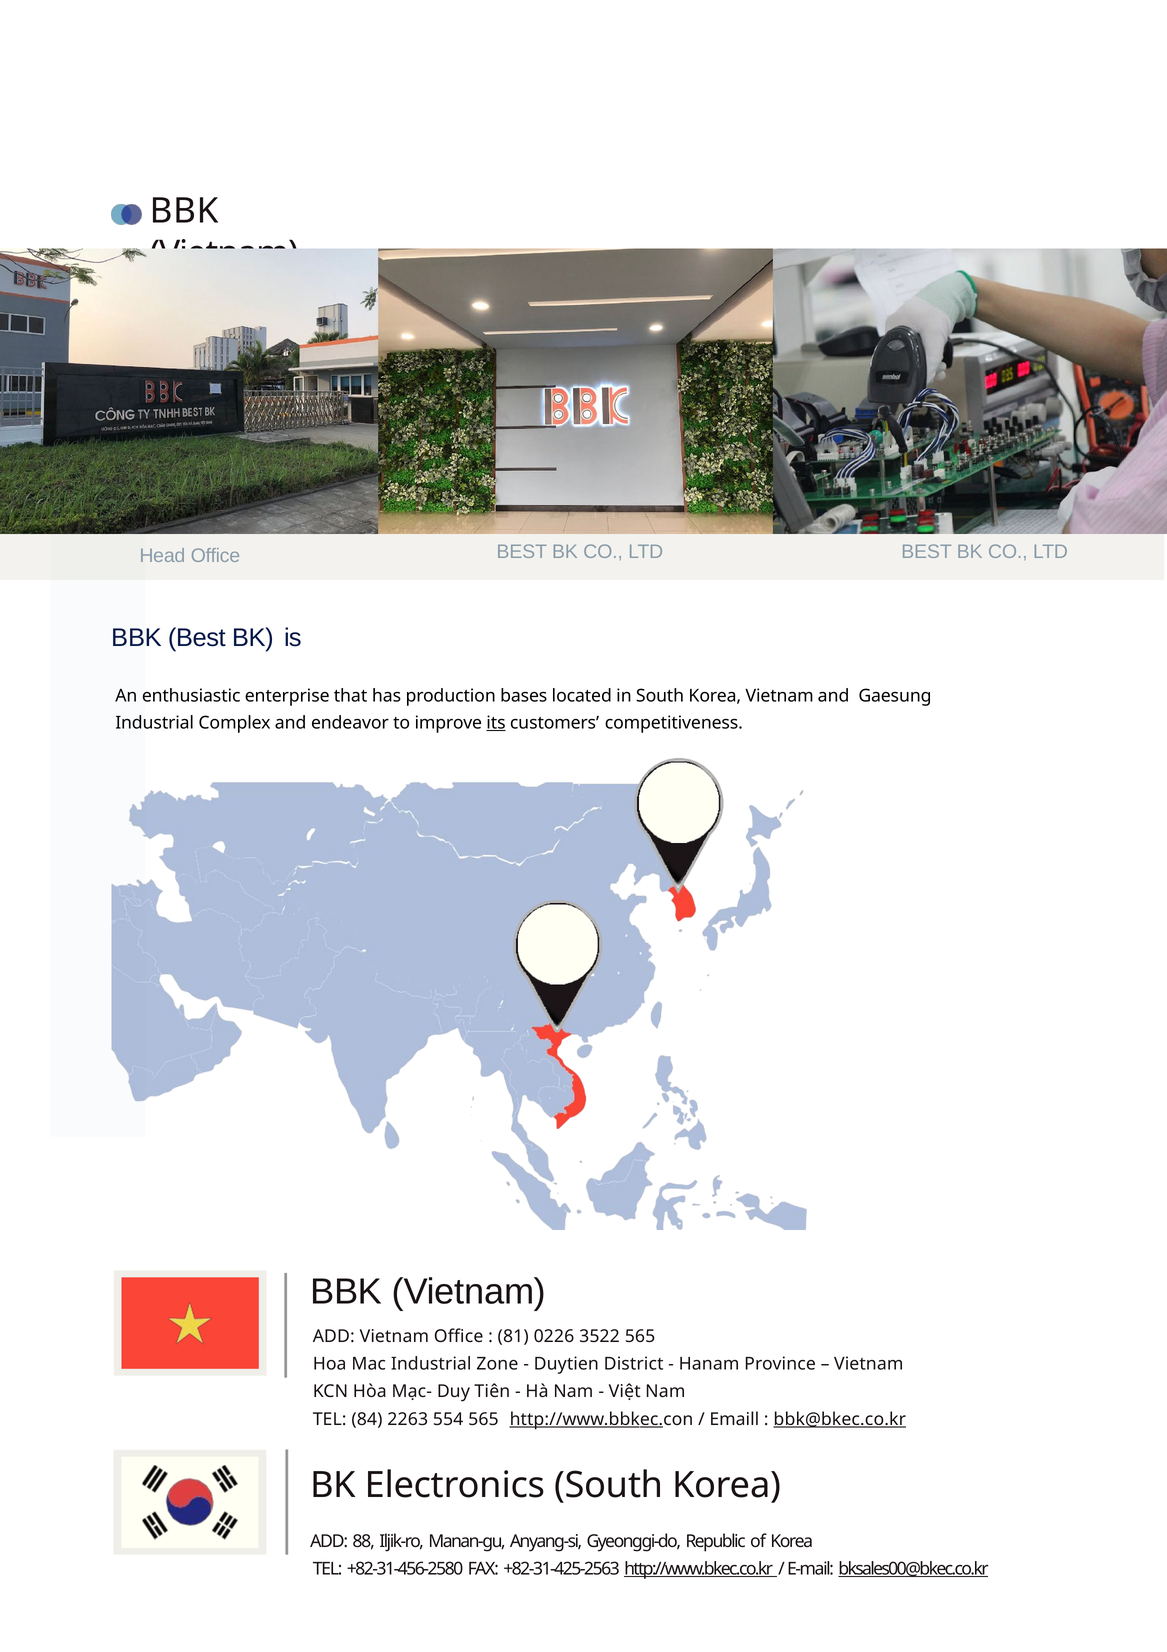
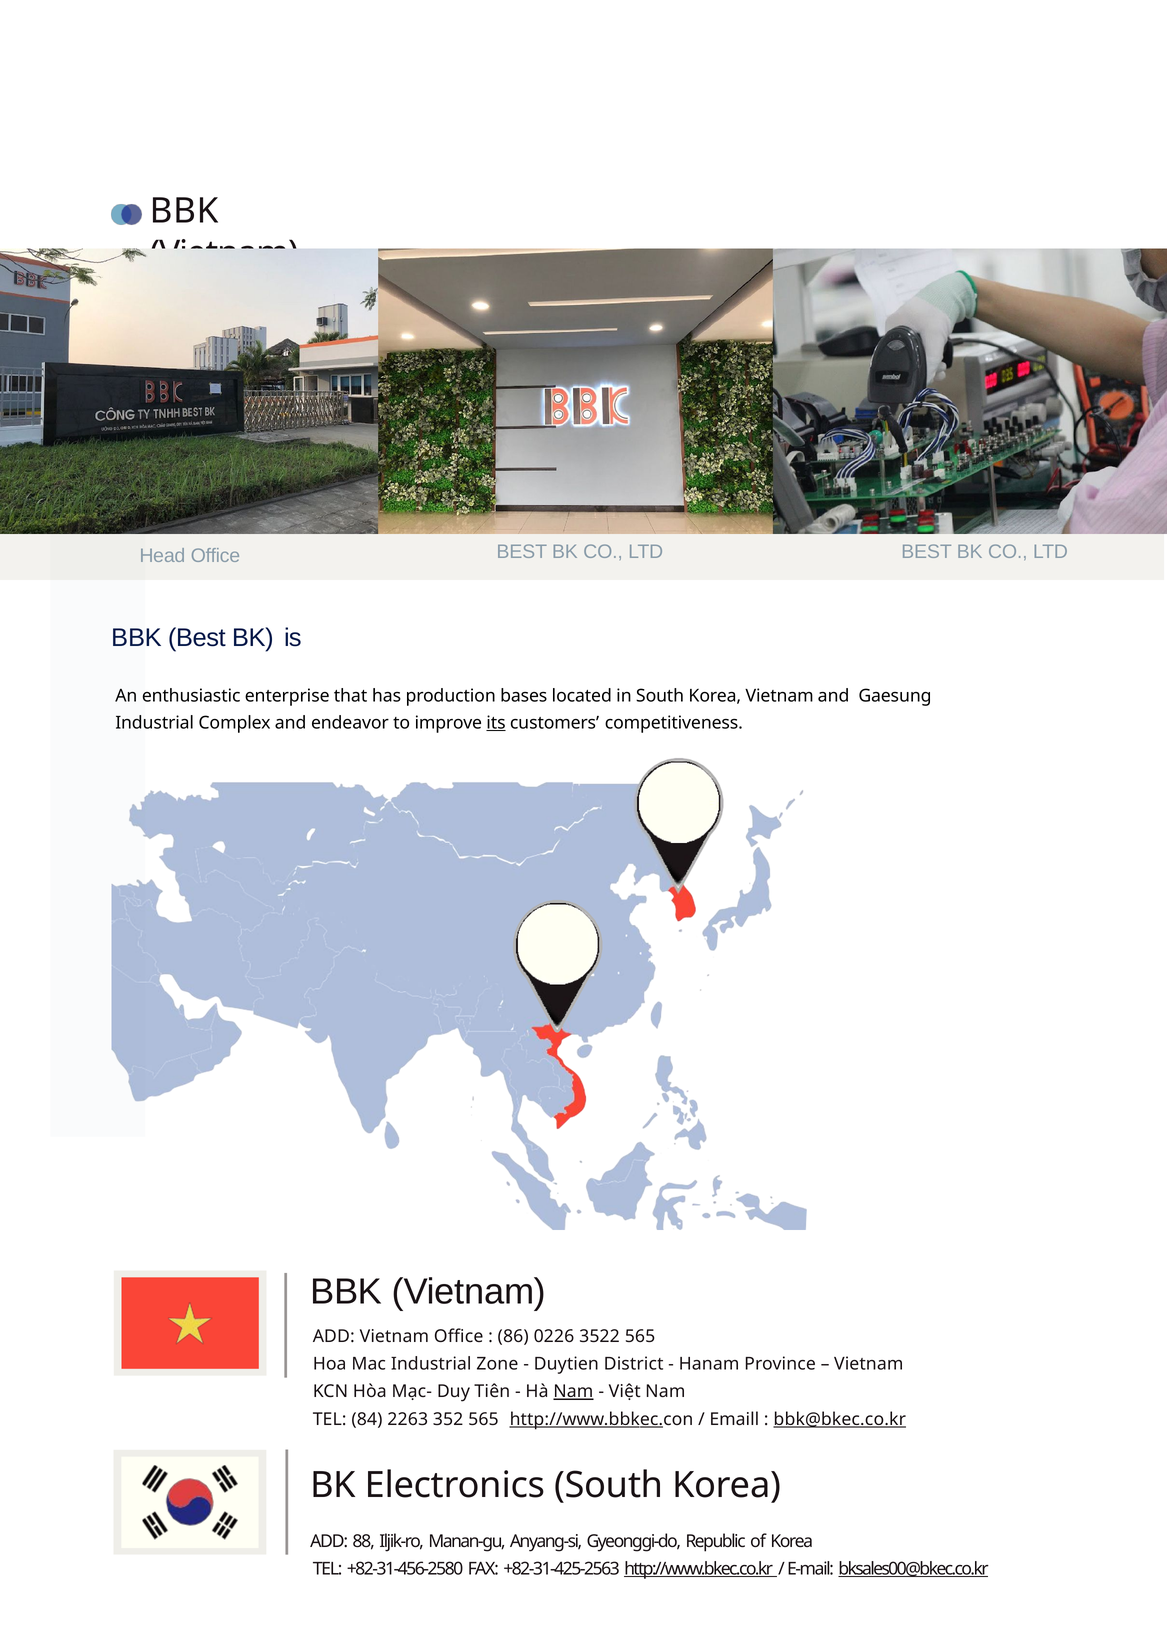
81: 81 -> 86 (513, 1337)
Nam underline: none -> present (573, 1392)
554: 554 -> 352 (448, 1420)
